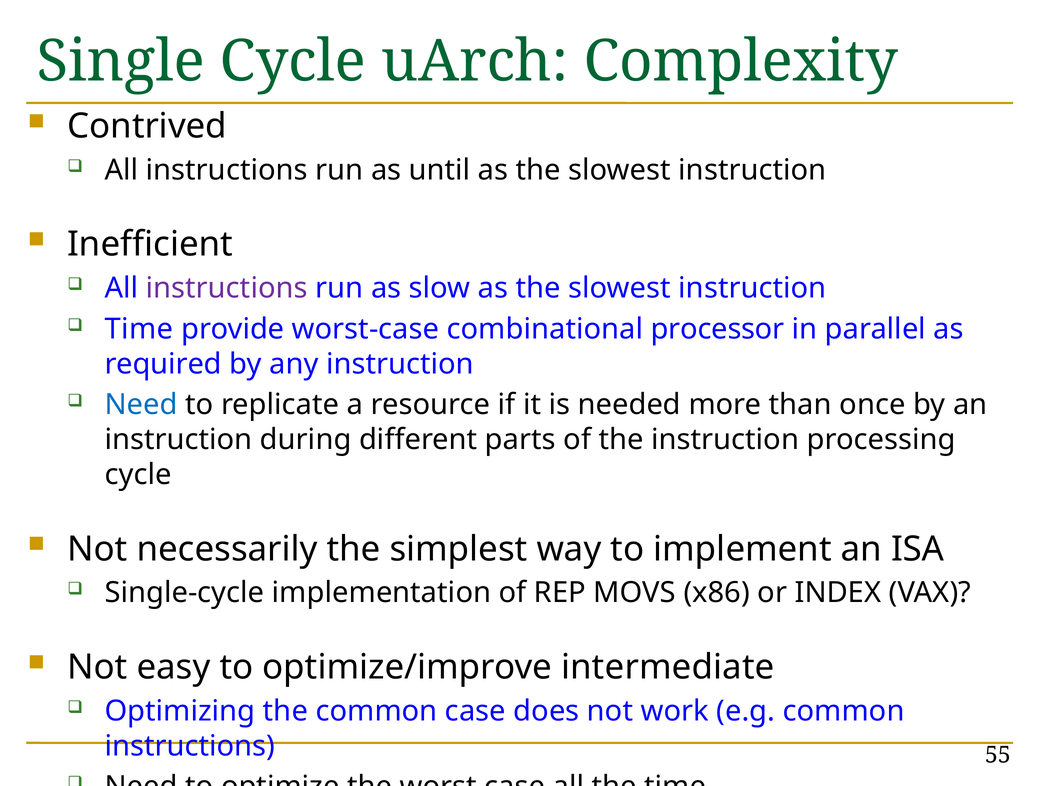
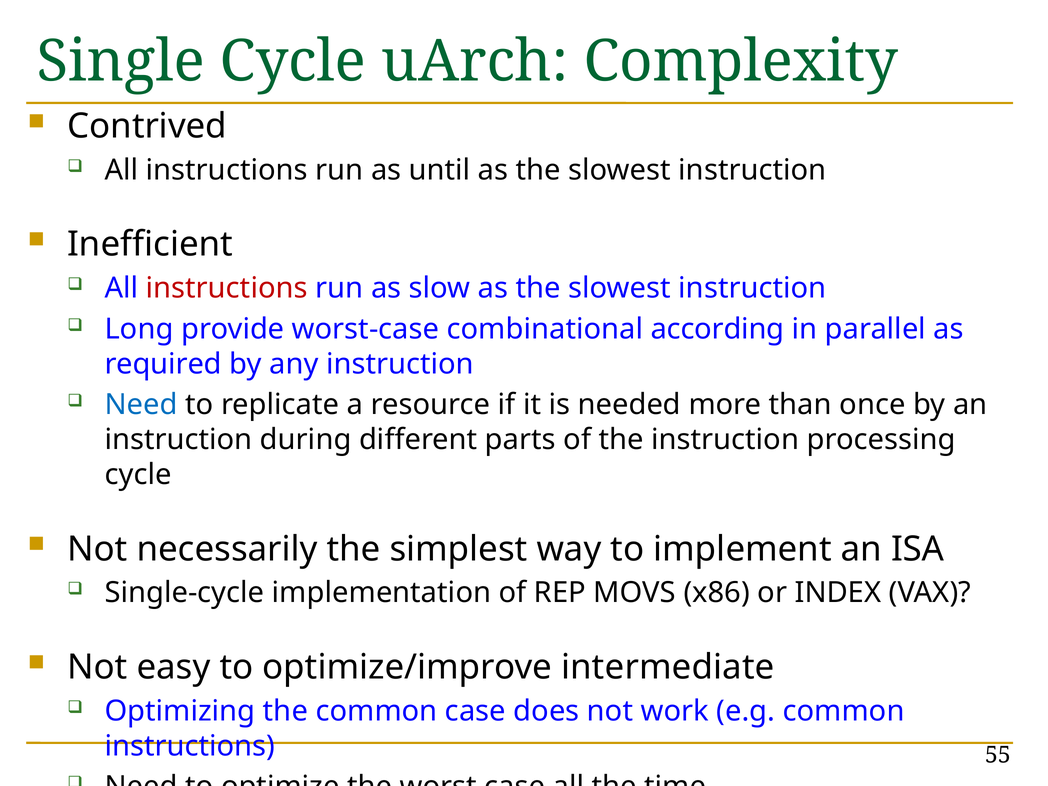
instructions colour: purple -> red (227, 288)
Time: Time -> Long (139, 329)
processor: processor -> according (718, 329)
